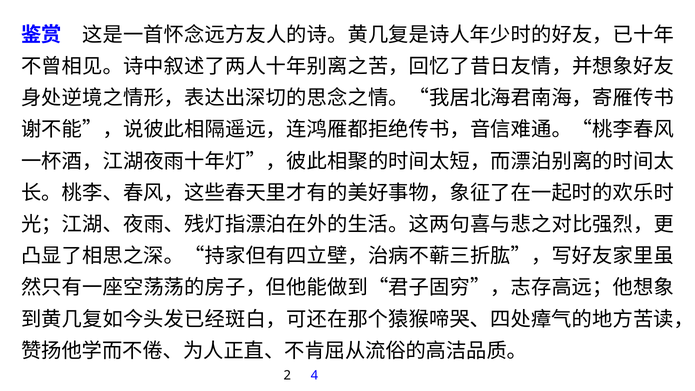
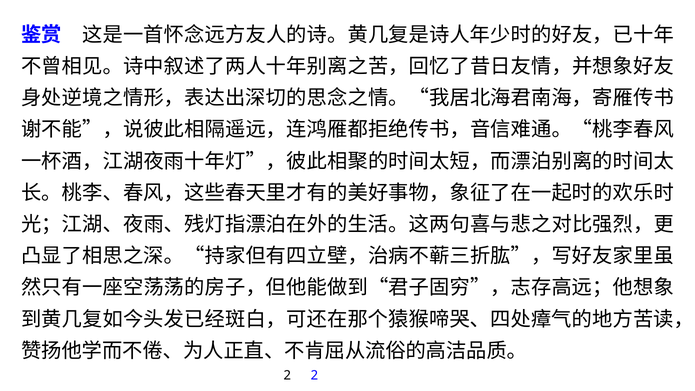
2 4: 4 -> 2 (314, 376)
